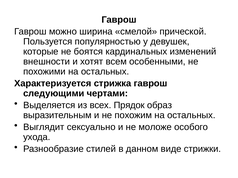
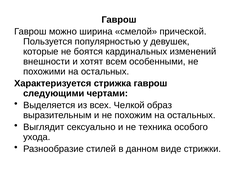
Прядок: Прядок -> Челкой (129, 105)
моложе: моложе -> техника (155, 127)
